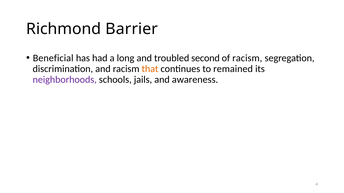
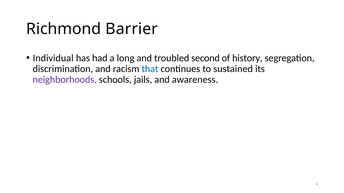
Beneficial: Beneficial -> Individual (53, 58)
of racism: racism -> history (247, 58)
that colour: orange -> blue (150, 69)
remained: remained -> sustained (233, 69)
